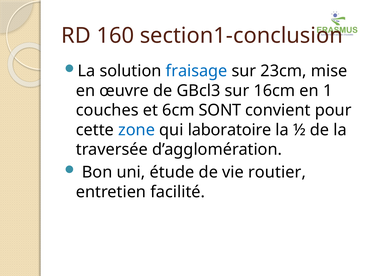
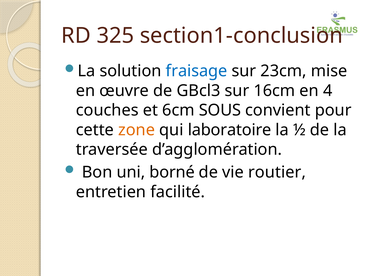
160: 160 -> 325 (115, 35)
1: 1 -> 4 (328, 90)
SONT: SONT -> SOUS (220, 110)
zone colour: blue -> orange (137, 130)
étude: étude -> borné (172, 172)
